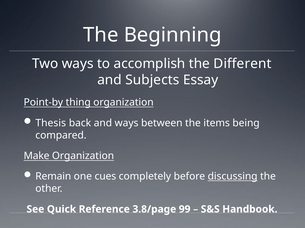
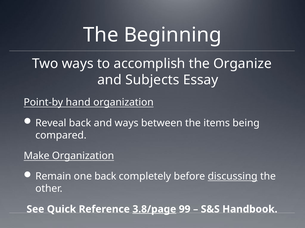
Different: Different -> Organize (243, 64)
thing: thing -> hand (78, 103)
Thesis: Thesis -> Reveal (51, 123)
one cues: cues -> back (105, 177)
3.8/page underline: none -> present (154, 210)
